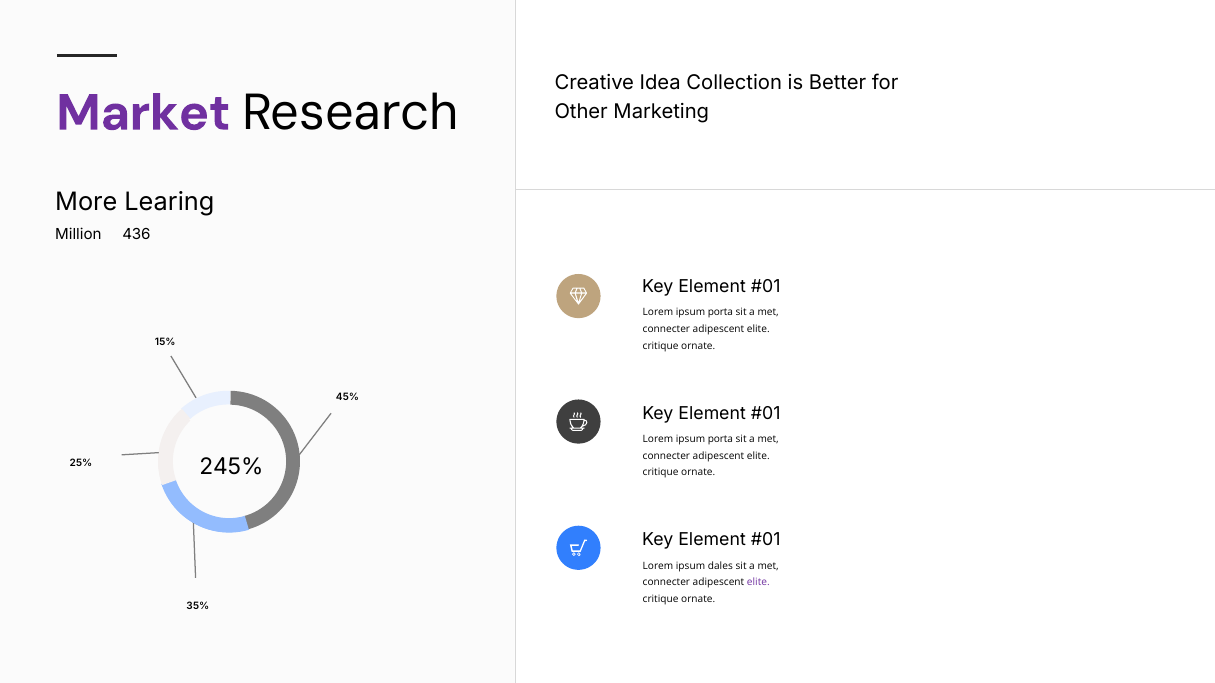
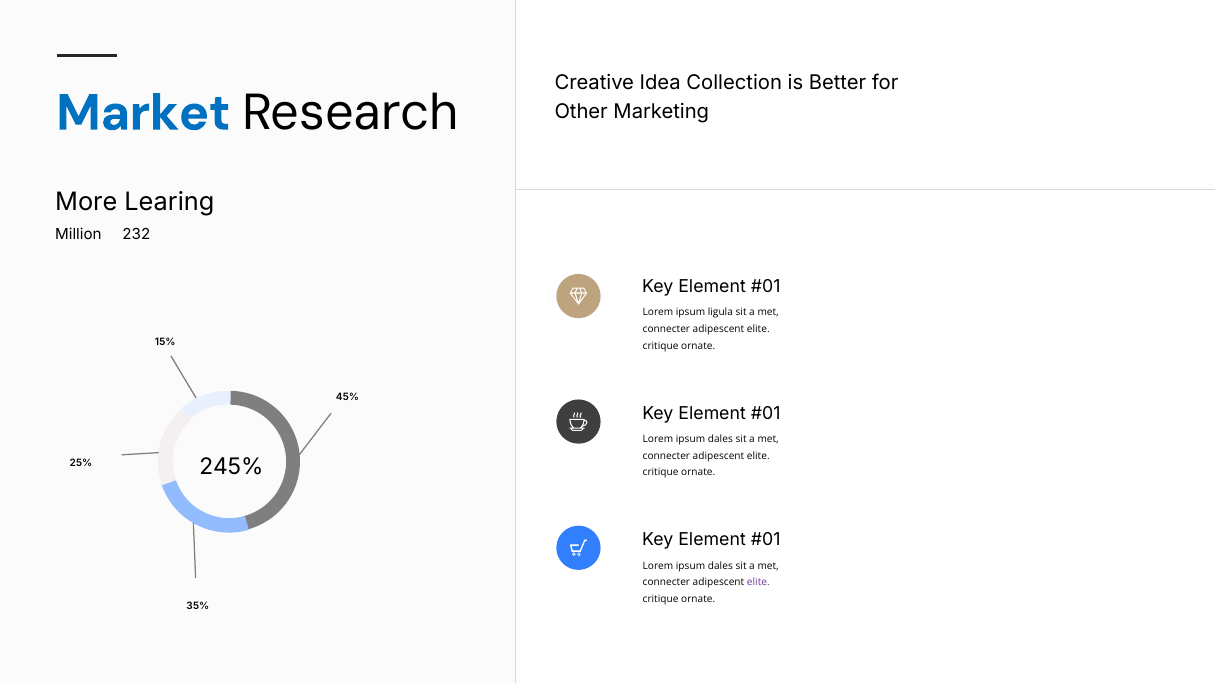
Market colour: purple -> blue (143, 113)
436: 436 -> 232 (136, 235)
porta: porta -> ligula (720, 313)
porta: porta -> dales (720, 440)
